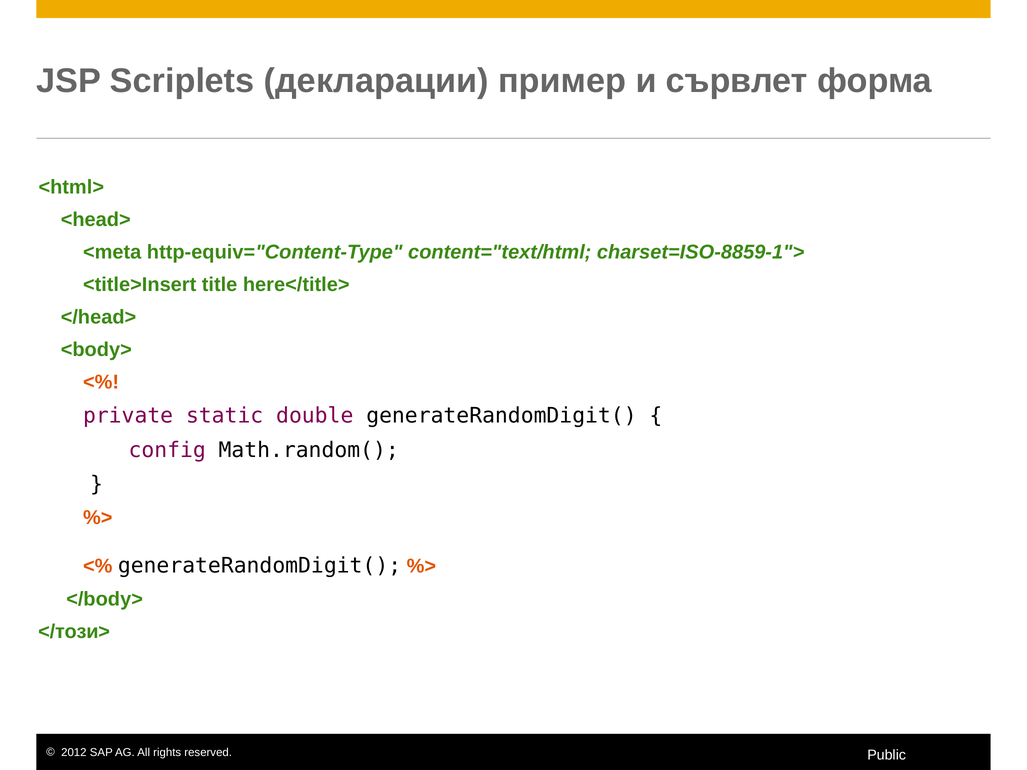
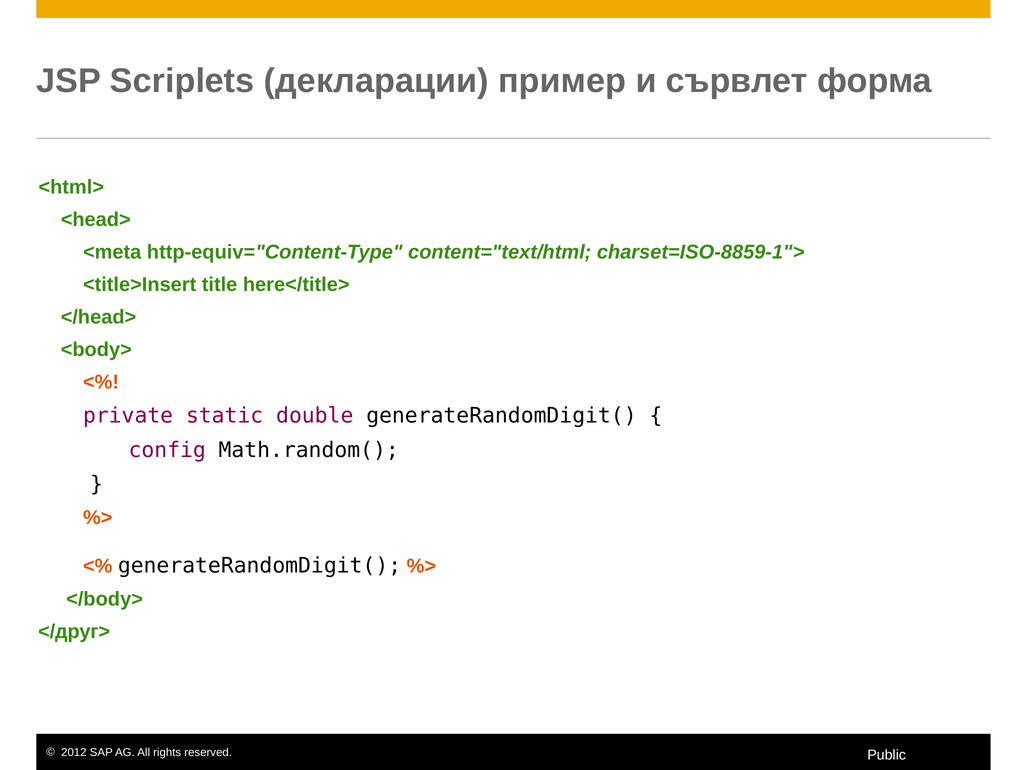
</този>: </този> -> </друг> (74, 632)
